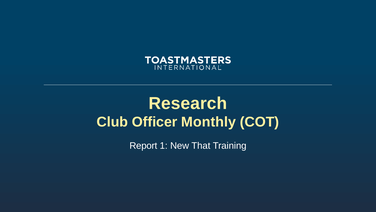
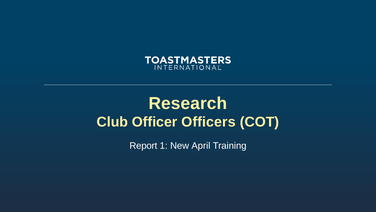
Monthly: Monthly -> Officers (209, 122)
That: That -> April (201, 145)
